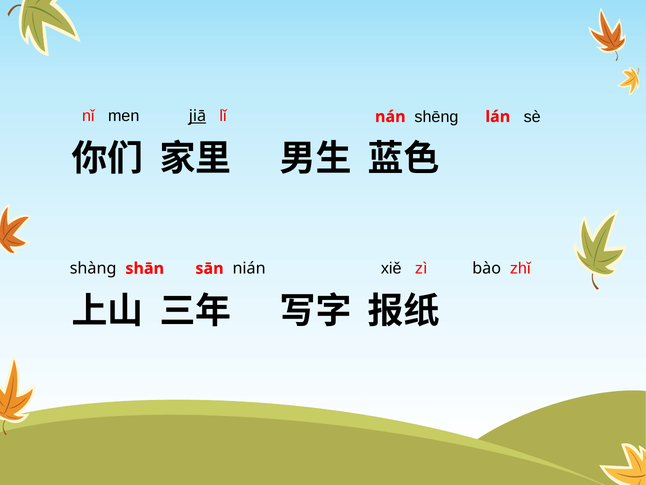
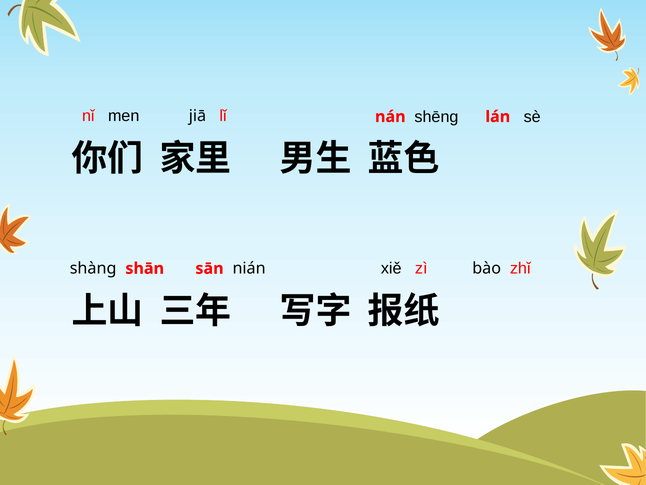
jiā underline: present -> none (197, 116)
